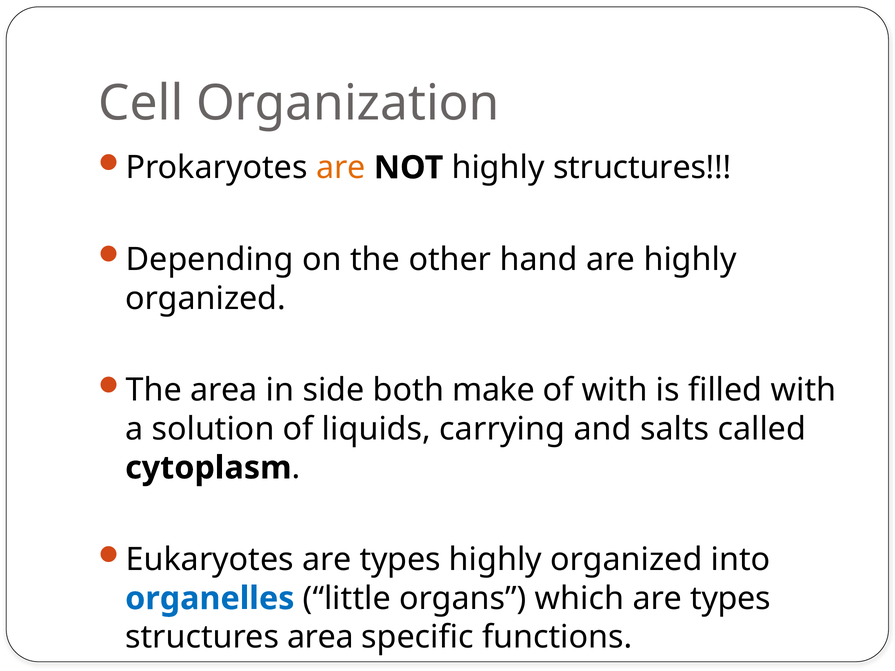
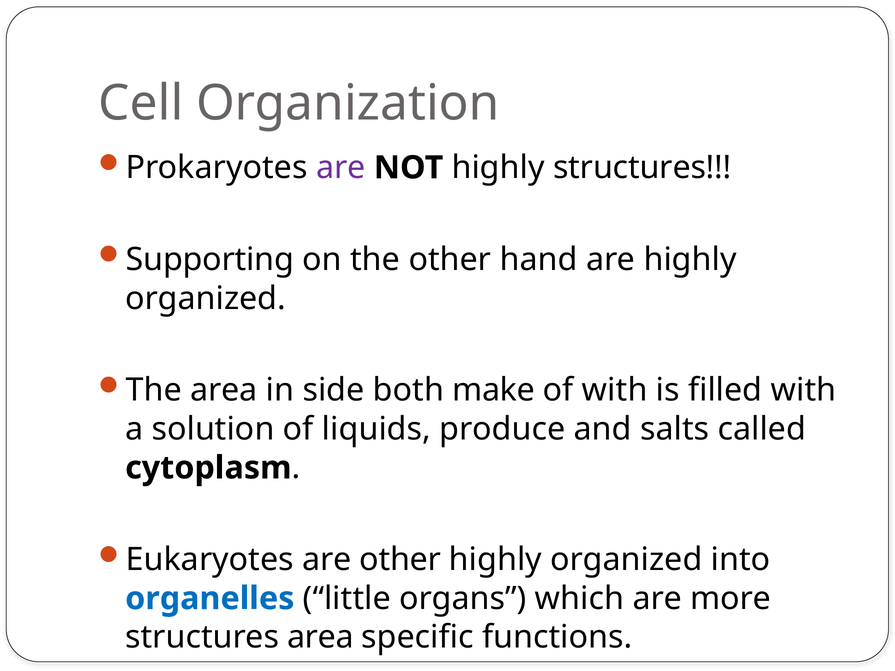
are colour: orange -> purple (341, 168)
Depending: Depending -> Supporting (210, 260)
carrying: carrying -> produce (502, 429)
Eukaryotes are types: types -> other (400, 560)
which are types: types -> more (731, 599)
